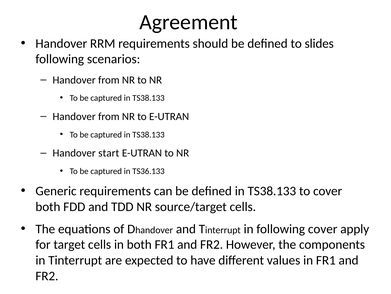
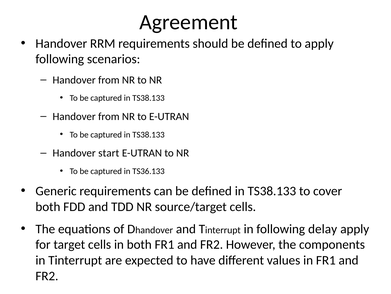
to slides: slides -> apply (319, 43)
following cover: cover -> delay (323, 228)
